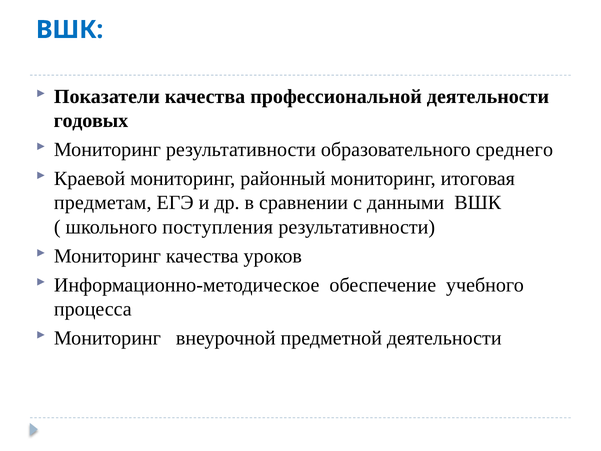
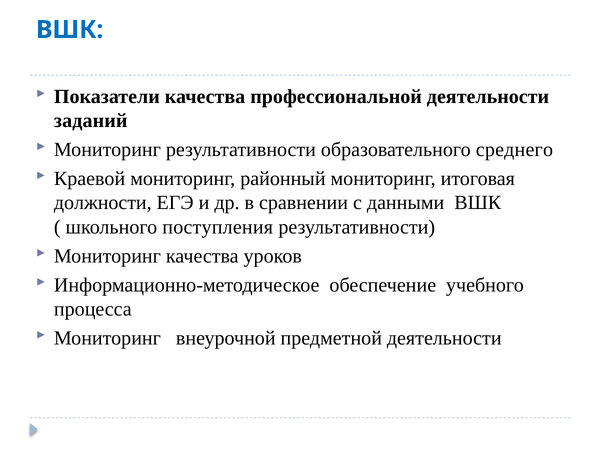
годовых: годовых -> заданий (91, 121)
предметам: предметам -> должности (103, 203)
